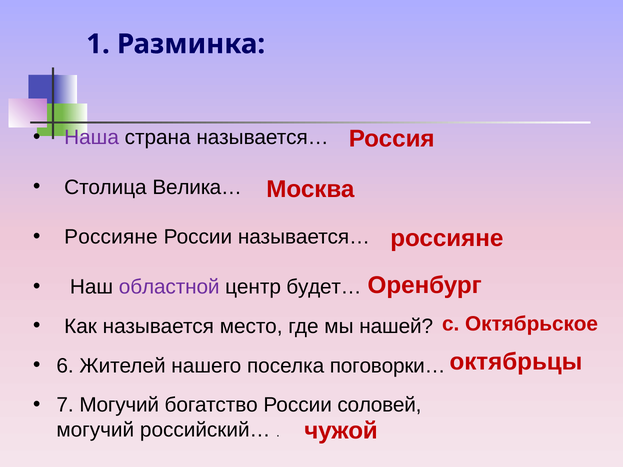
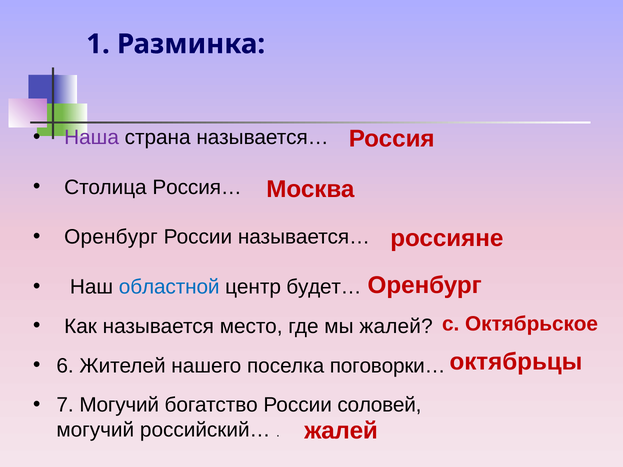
Велика…: Велика… -> Россия… (197, 187)
Россияне: Россияне -> Оренбург (111, 237)
областной colour: purple -> blue (169, 287)
мы нашей: нашей -> жалей (396, 326)
чужой: чужой -> жалей (341, 431)
